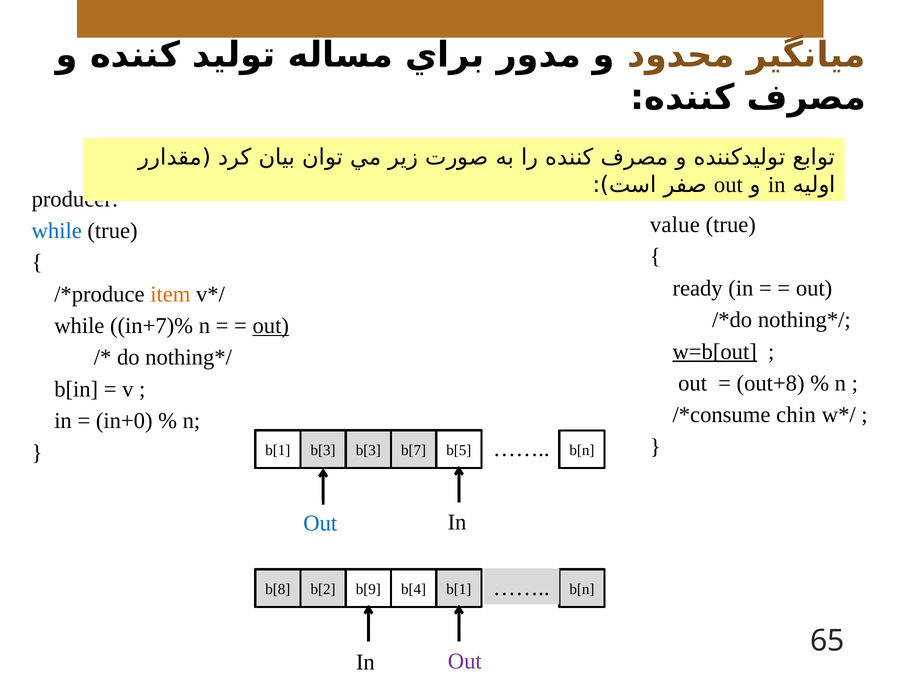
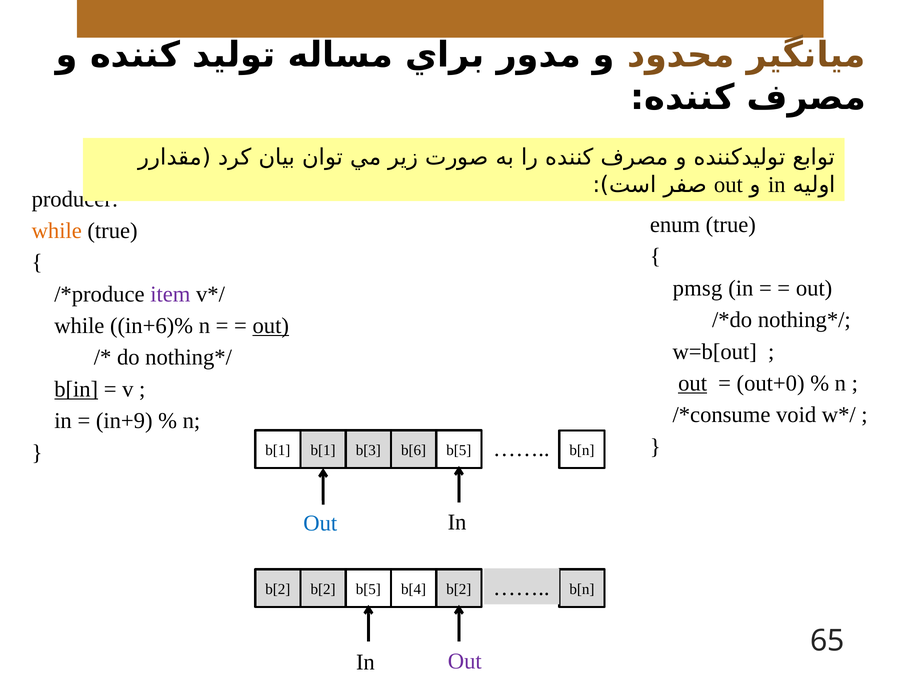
value: value -> enum (675, 225)
while colour: blue -> orange (57, 231)
ready: ready -> pmsg (697, 288)
item colour: orange -> purple (170, 294)
in+7)%: in+7)% -> in+6)% (152, 326)
w=b[out underline: present -> none (715, 351)
out underline: none -> present (693, 383)
out+8: out+8 -> out+0 (771, 383)
b[in underline: none -> present (76, 389)
chin: chin -> void (796, 415)
in+0: in+0 -> in+9 (124, 421)
b[1 b[3: b[3 -> b[1 (323, 450)
b[7: b[7 -> b[6 (414, 450)
b[8: b[8 -> b[2 (278, 589)
b[2 b[9: b[9 -> b[5 (368, 589)
b[4 b[1: b[1 -> b[2 (459, 589)
